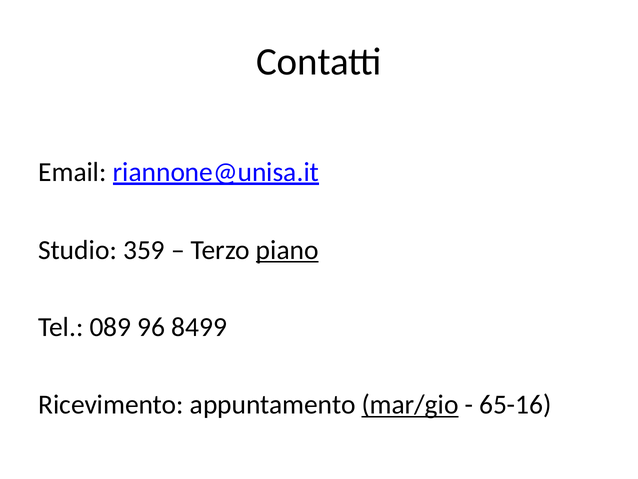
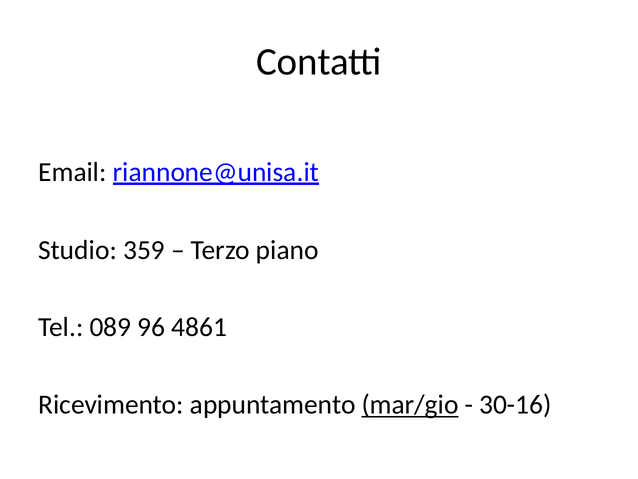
piano underline: present -> none (287, 250)
8499: 8499 -> 4861 (199, 327)
65-16: 65-16 -> 30-16 (515, 404)
